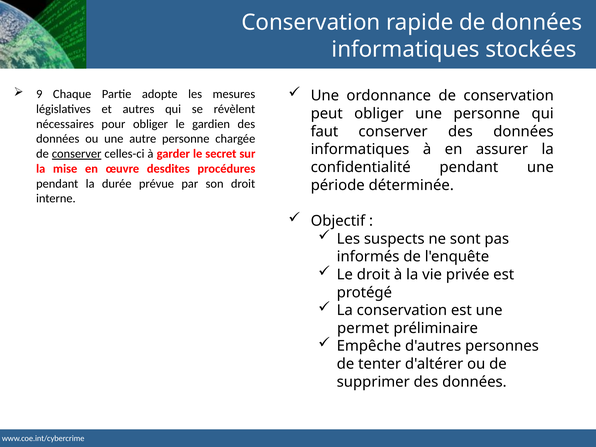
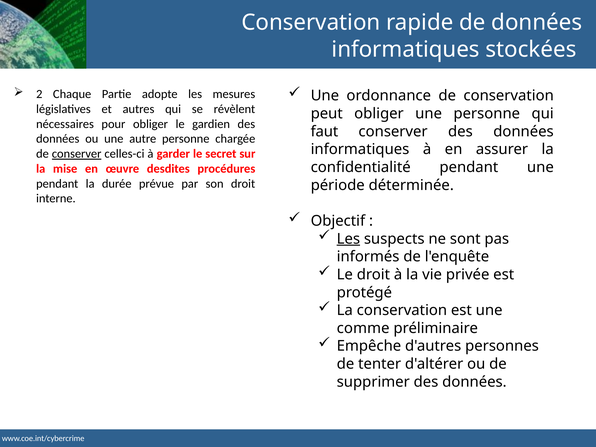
9: 9 -> 2 (39, 94)
Les underline: none -> present (348, 239)
permet: permet -> comme (363, 328)
